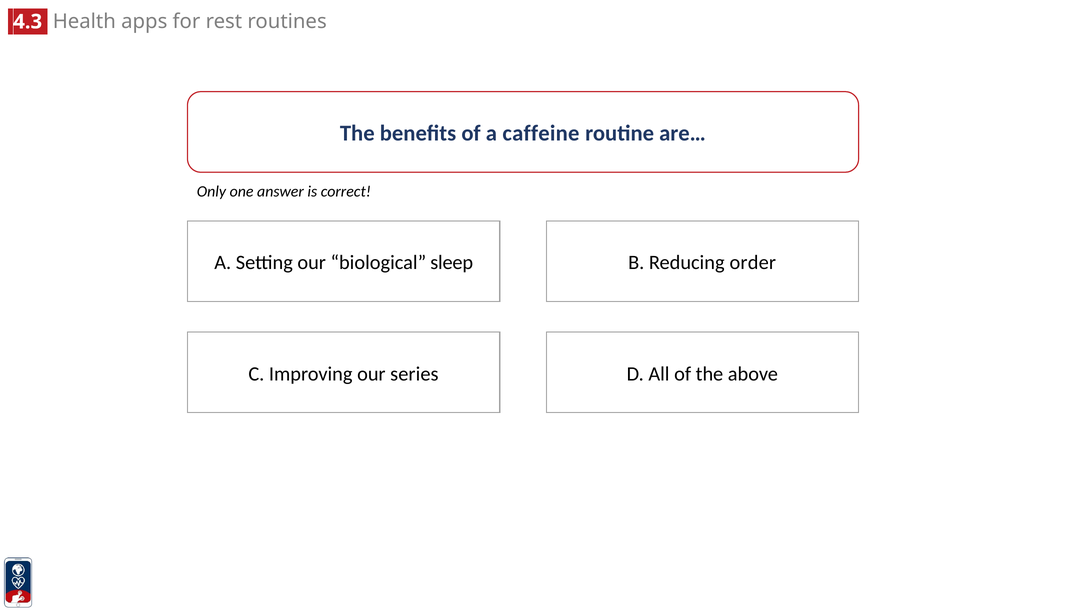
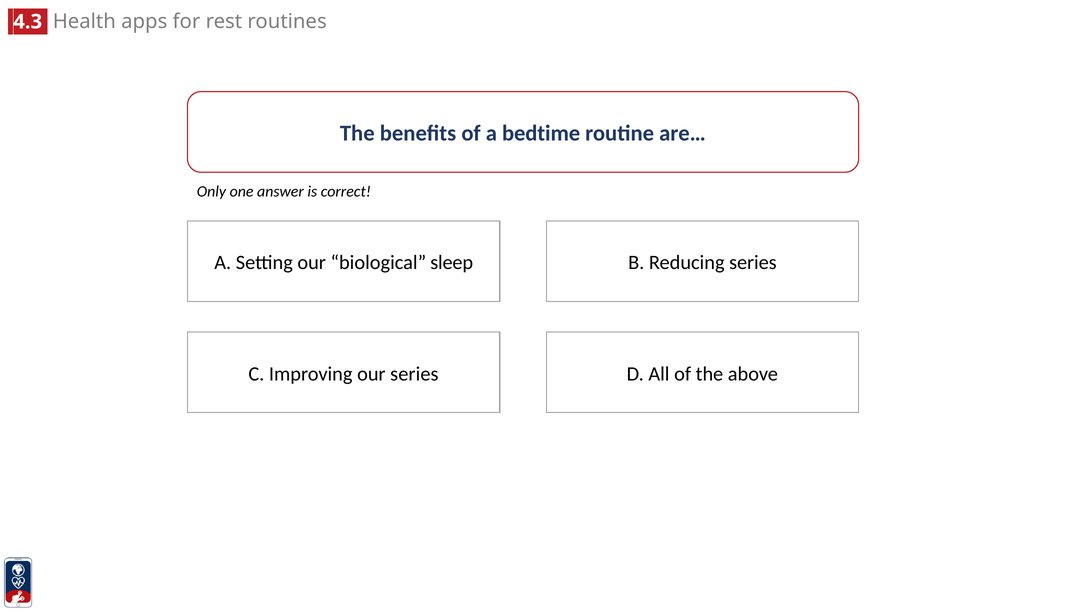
caffeine: caffeine -> bedtime (541, 133)
Reducing order: order -> series (753, 263)
